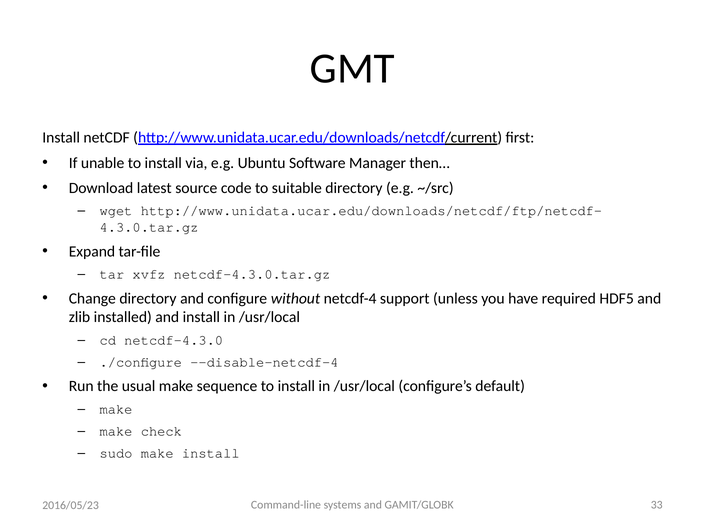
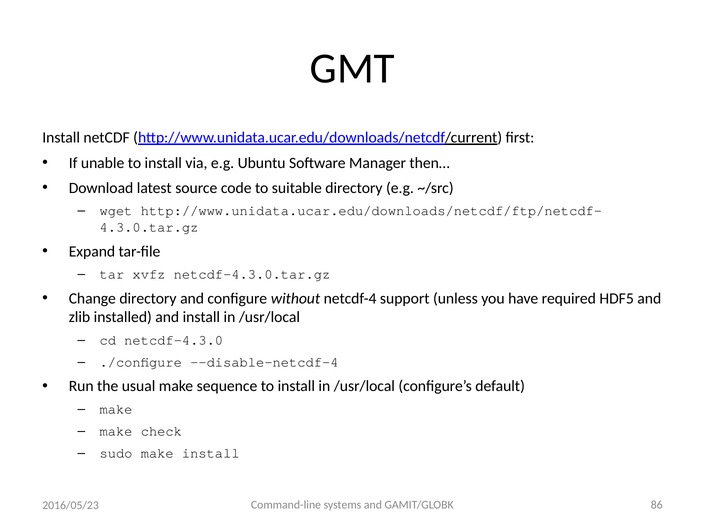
33: 33 -> 86 (657, 505)
